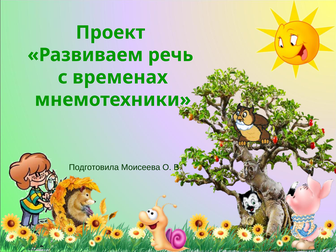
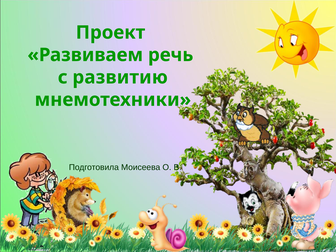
временах: временах -> развитию (120, 77)
